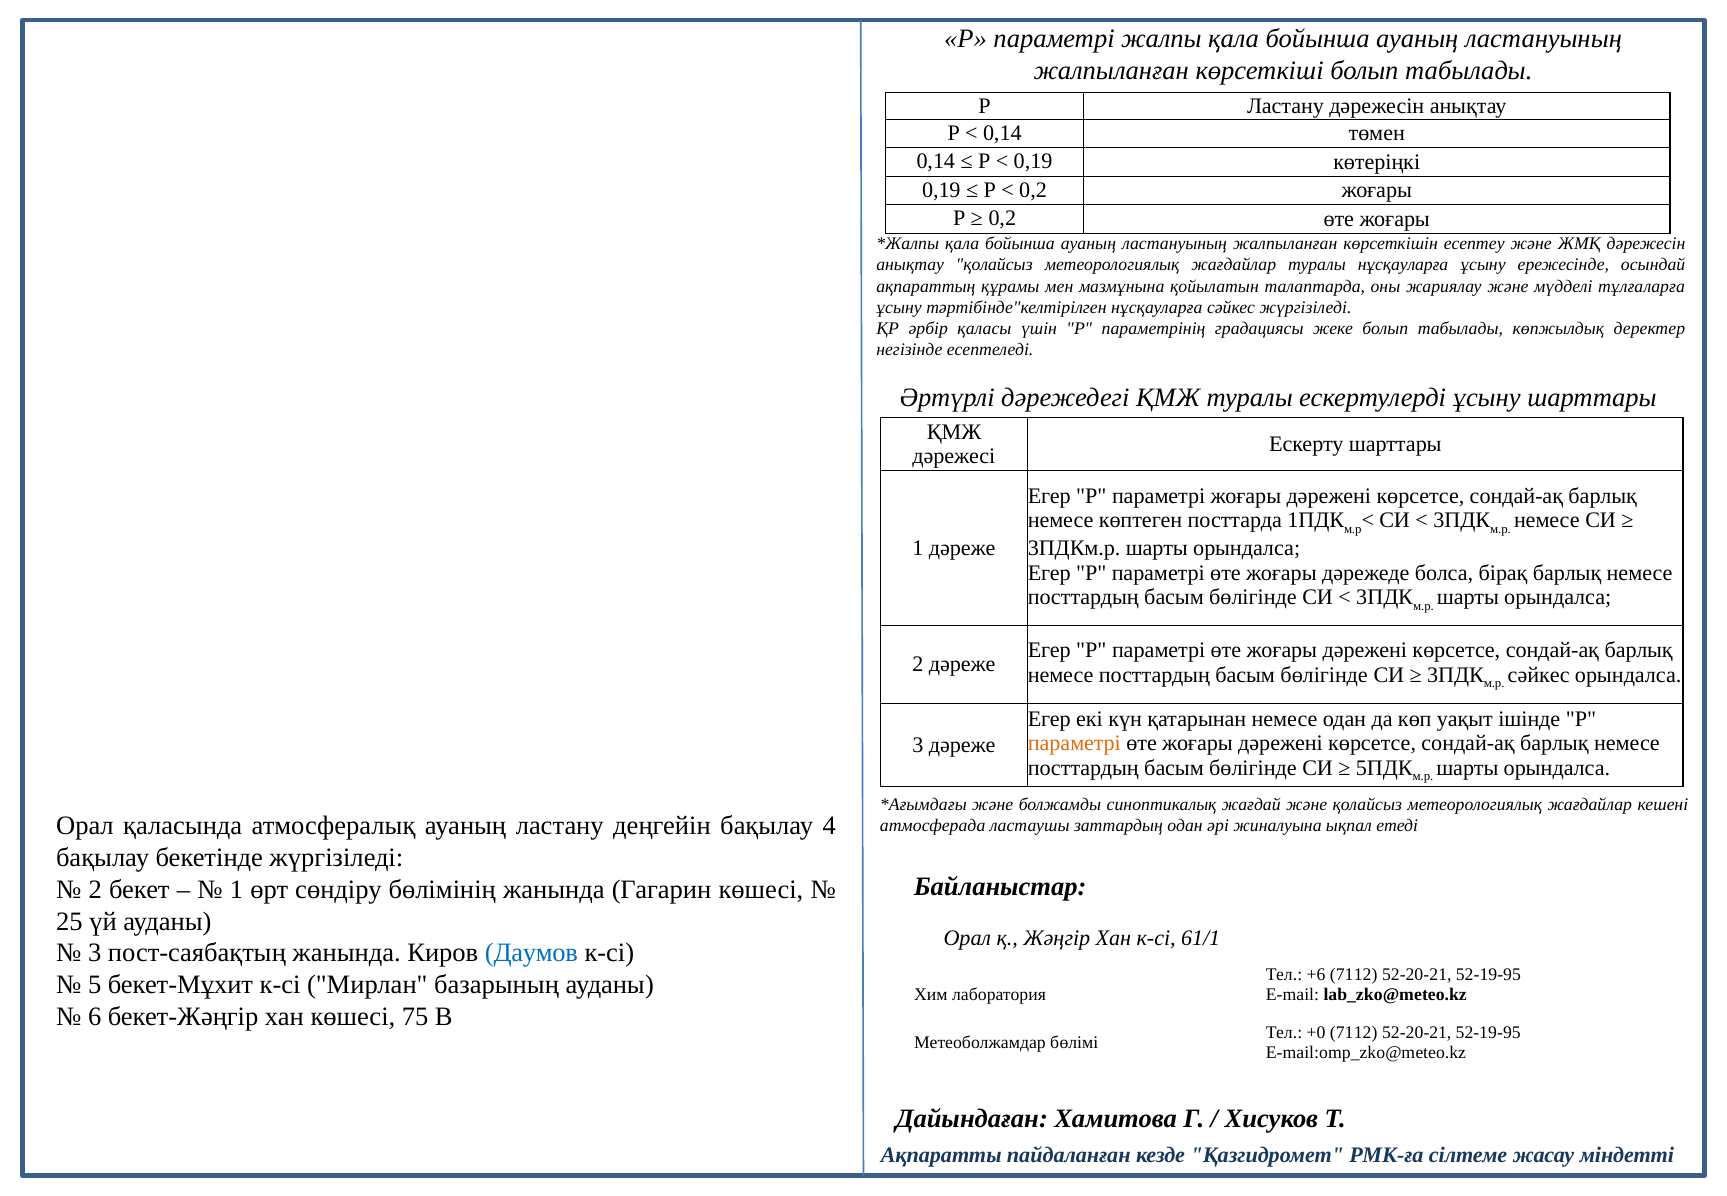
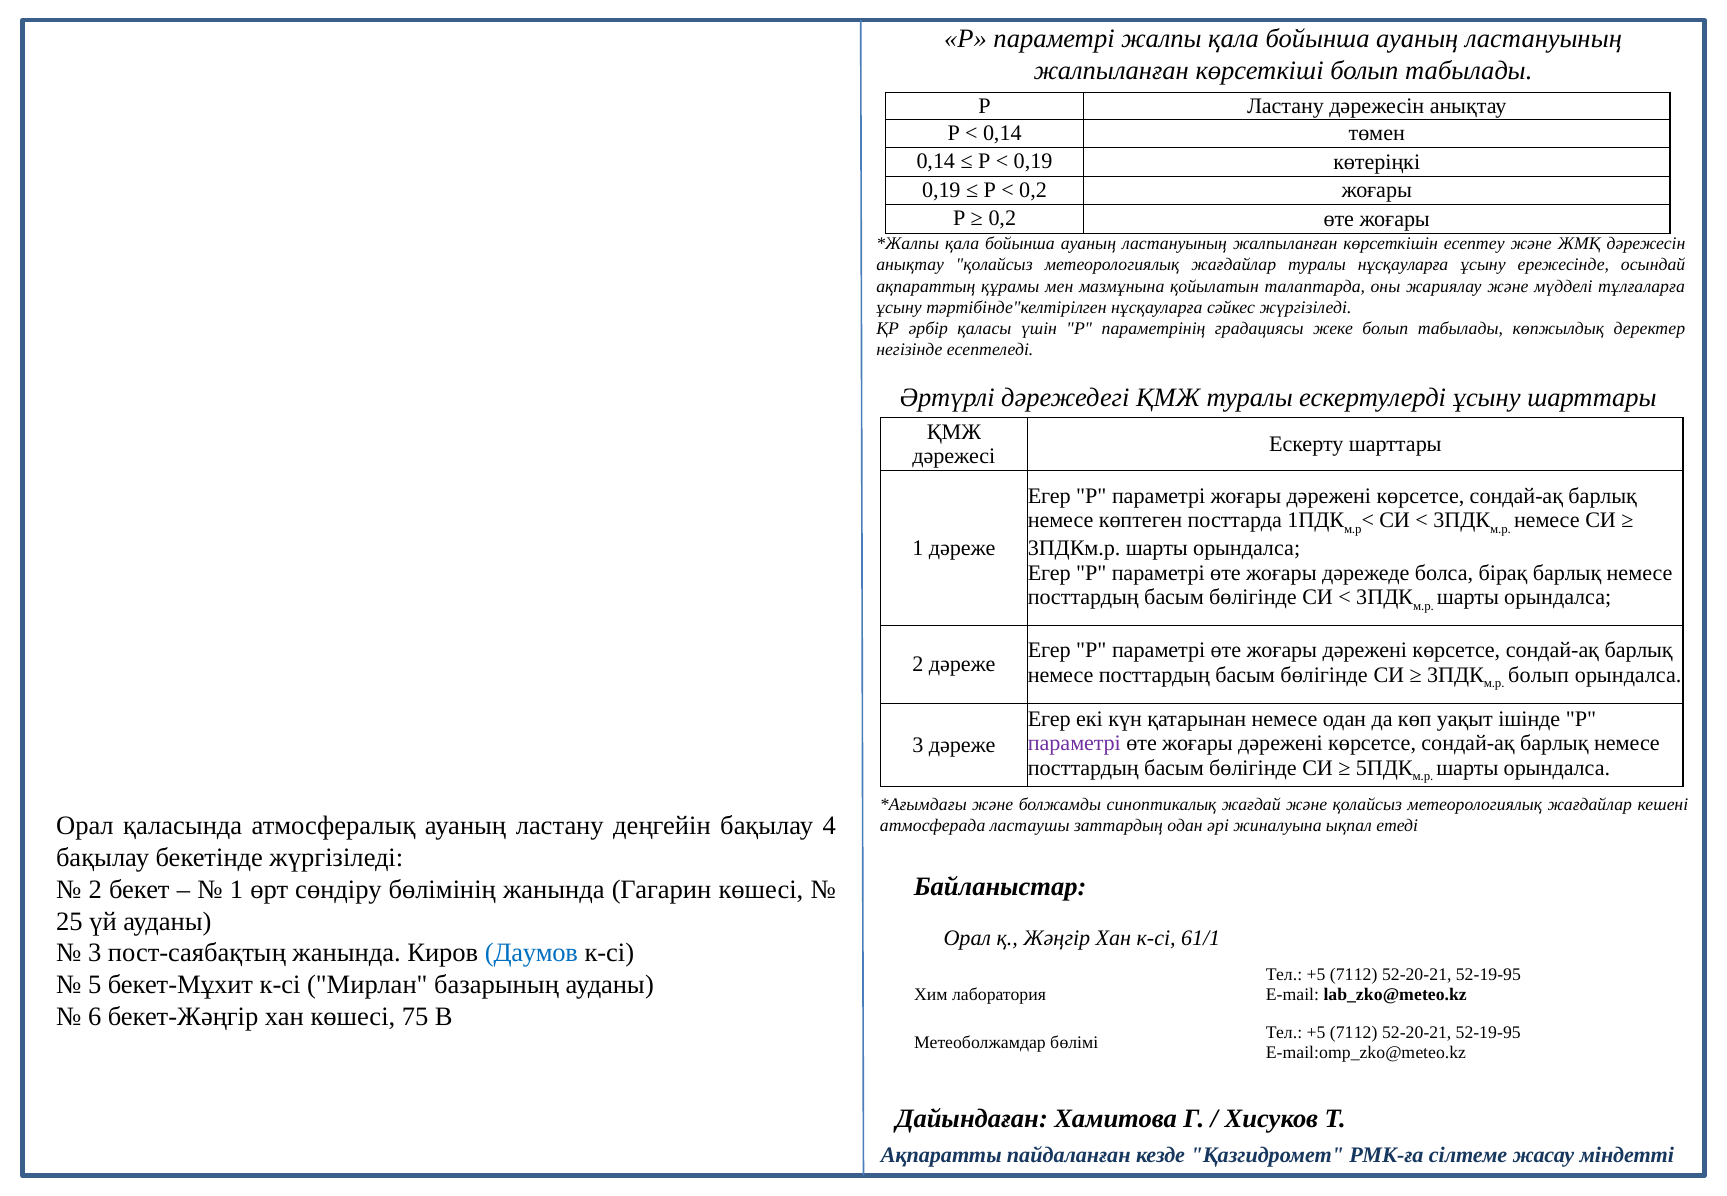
сәйкес: сәйкес -> болып (1539, 675)
параметрі colour: orange -> purple (1074, 743)
+6: +6 -> +5 (1316, 974)
+0: +0 -> +5 (1316, 1033)
